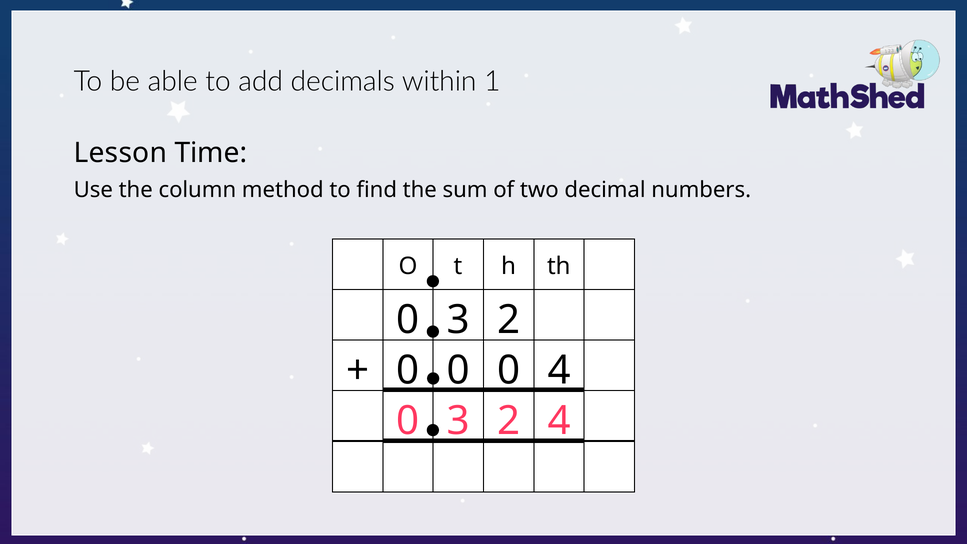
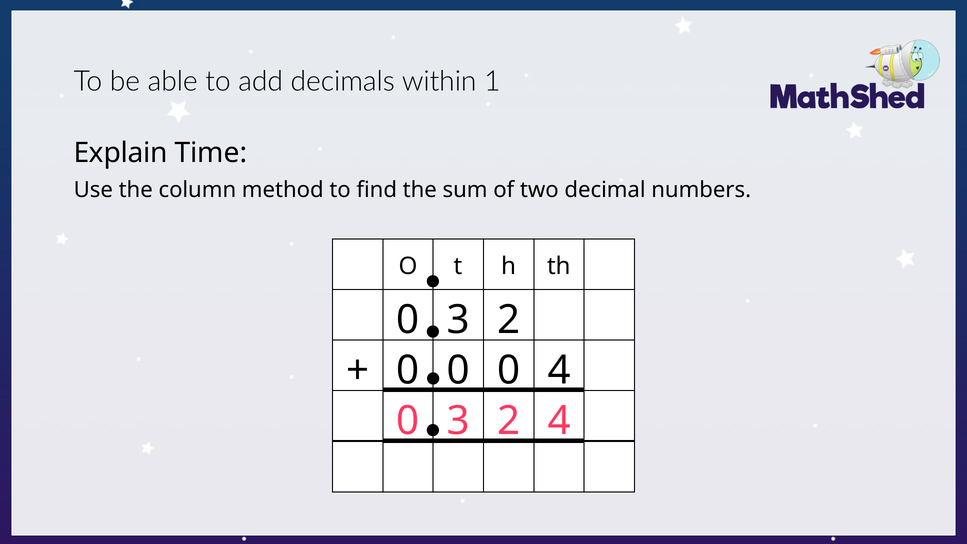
Lesson: Lesson -> Explain (121, 153)
